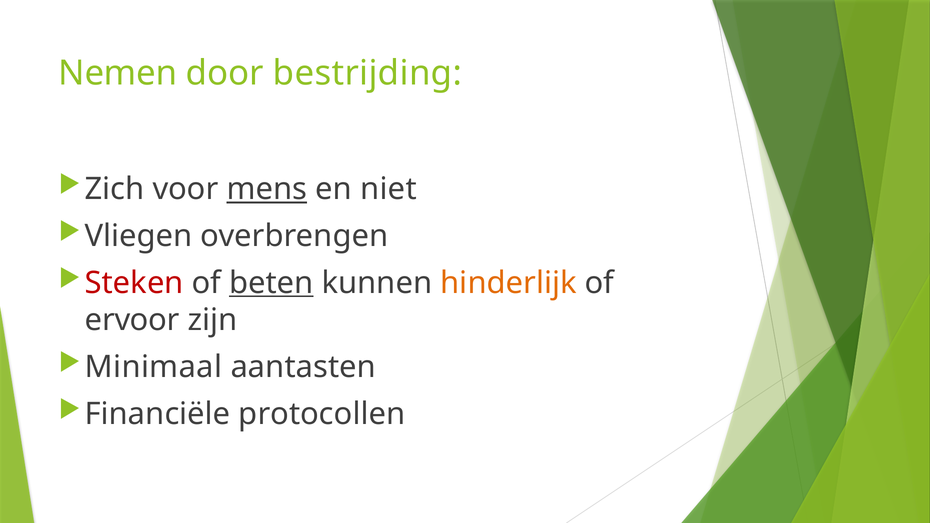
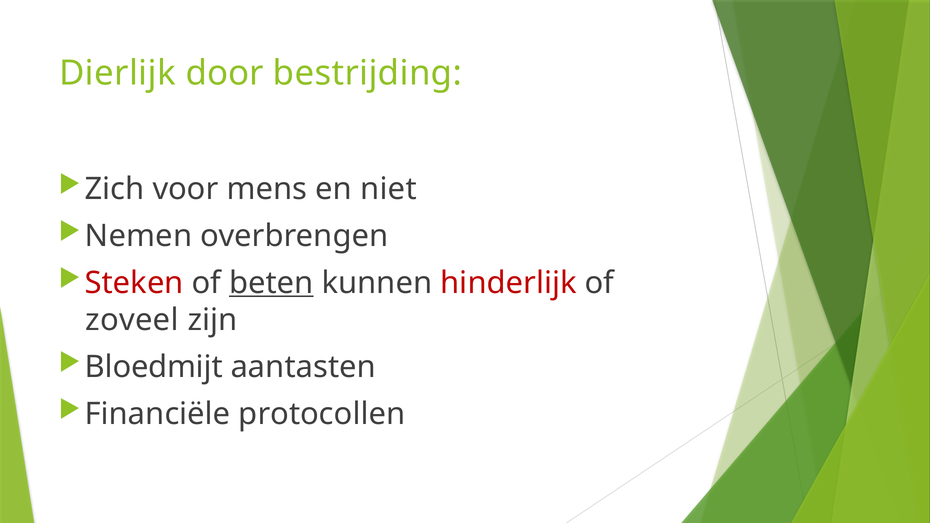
Nemen: Nemen -> Dierlijk (117, 73)
mens underline: present -> none (267, 189)
Vliegen: Vliegen -> Nemen (138, 236)
hinderlijk colour: orange -> red (508, 283)
ervoor: ervoor -> zoveel (132, 320)
Minimaal: Minimaal -> Bloedmijt (154, 367)
